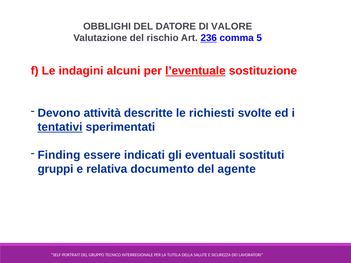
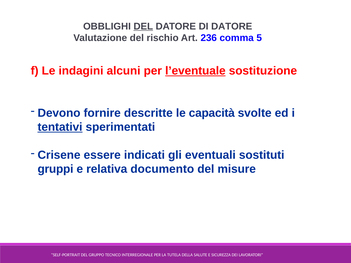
DEL underline: none -> present (143, 26)
DI VALORE: VALORE -> DATORE (232, 26)
236 underline: present -> none (209, 38)
attività: attività -> fornire (102, 113)
richiesti: richiesti -> capacità (212, 113)
Finding: Finding -> Crisene (59, 155)
agente: agente -> misure (237, 169)
